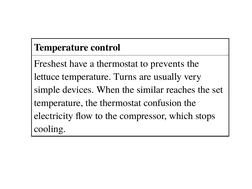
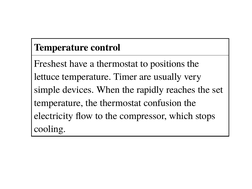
prevents: prevents -> positions (168, 64)
Turns: Turns -> Timer (125, 77)
similar: similar -> rapidly (150, 90)
